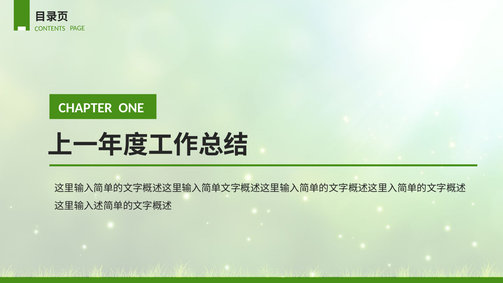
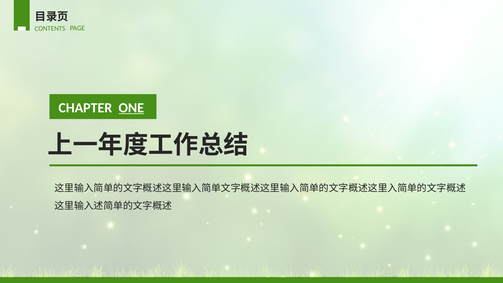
ONE underline: none -> present (131, 108)
